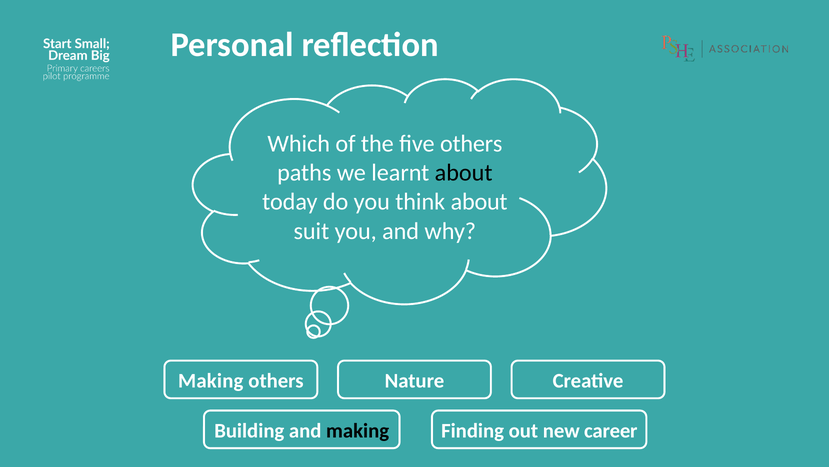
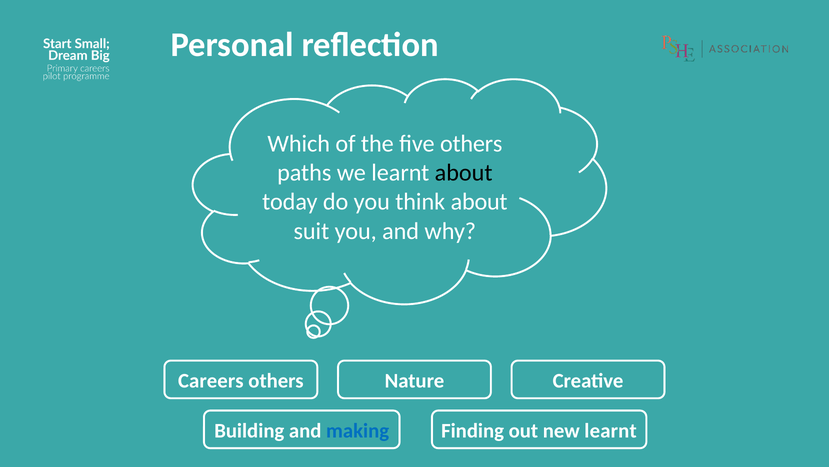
Making: Making -> Careers (211, 380)
making colour: black -> blue (358, 430)
new career: career -> learnt (611, 430)
